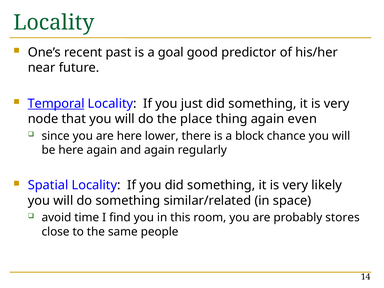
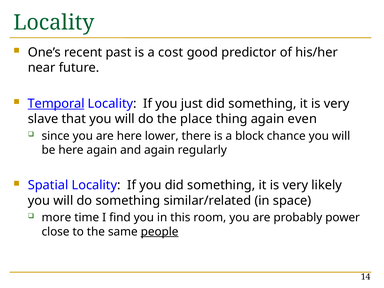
goal: goal -> cost (171, 52)
node: node -> slave (43, 119)
avoid: avoid -> more (56, 218)
stores: stores -> power (343, 218)
people underline: none -> present (160, 232)
